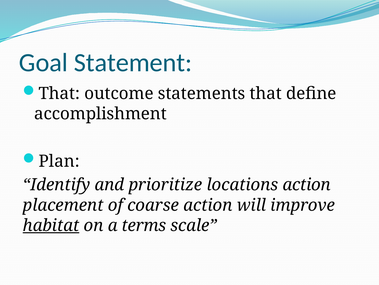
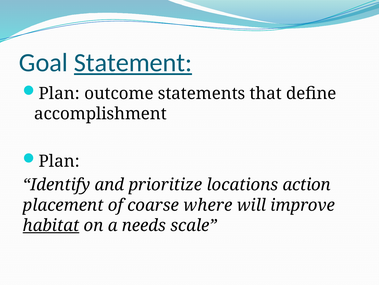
Statement underline: none -> present (133, 63)
That: That -> Plan (59, 93)
coarse action: action -> where (208, 205)
terms: terms -> needs (144, 225)
